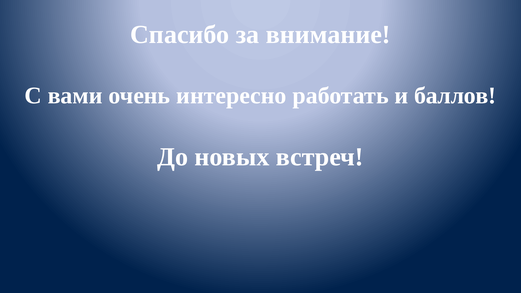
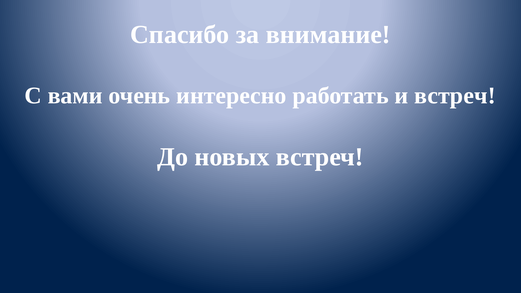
и баллов: баллов -> встреч (455, 96)
